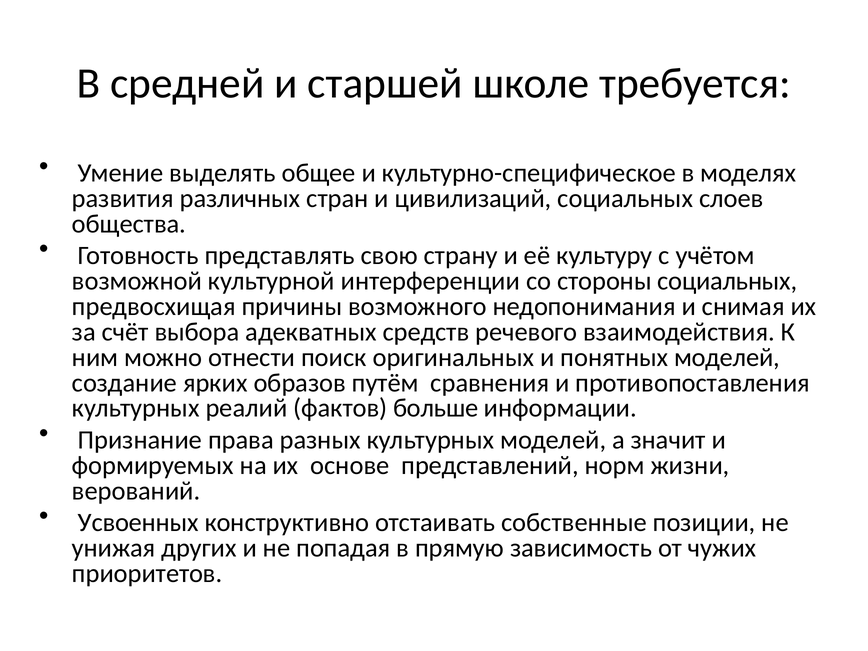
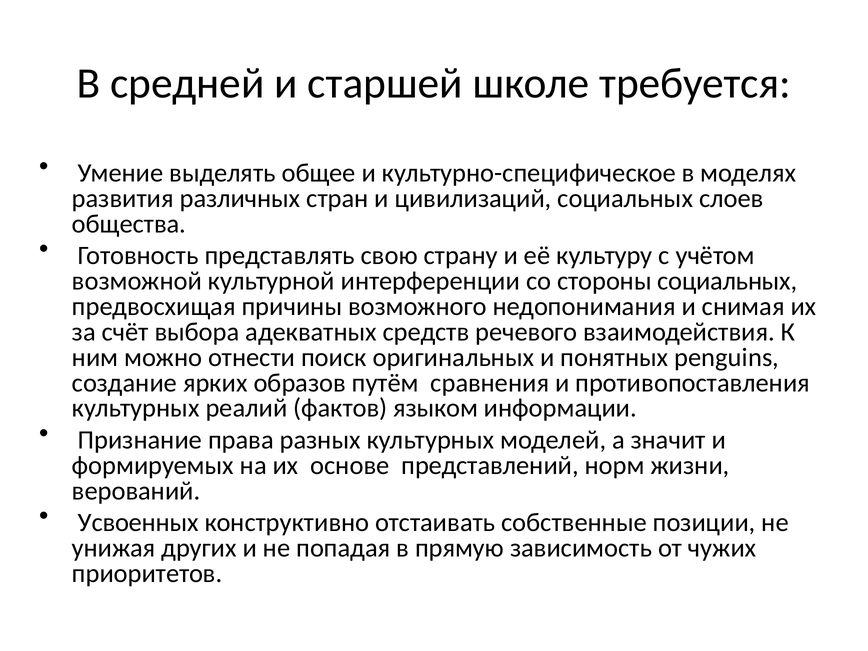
понятных моделей: моделей -> penguins (727, 357)
больше: больше -> языком (436, 408)
